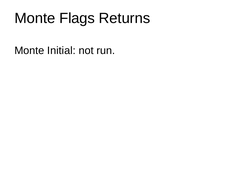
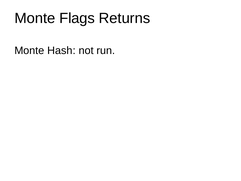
Initial: Initial -> Hash (61, 51)
